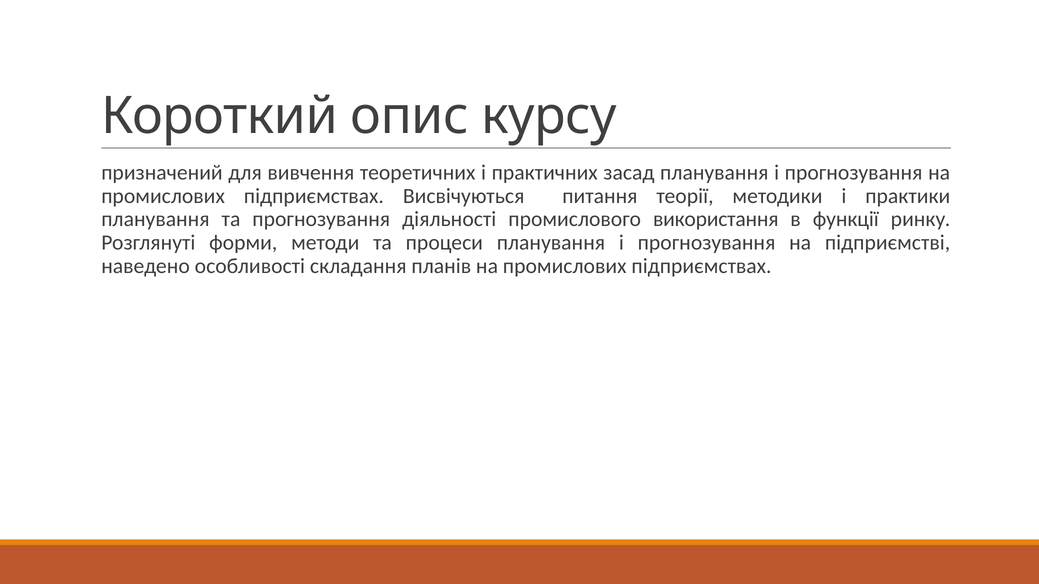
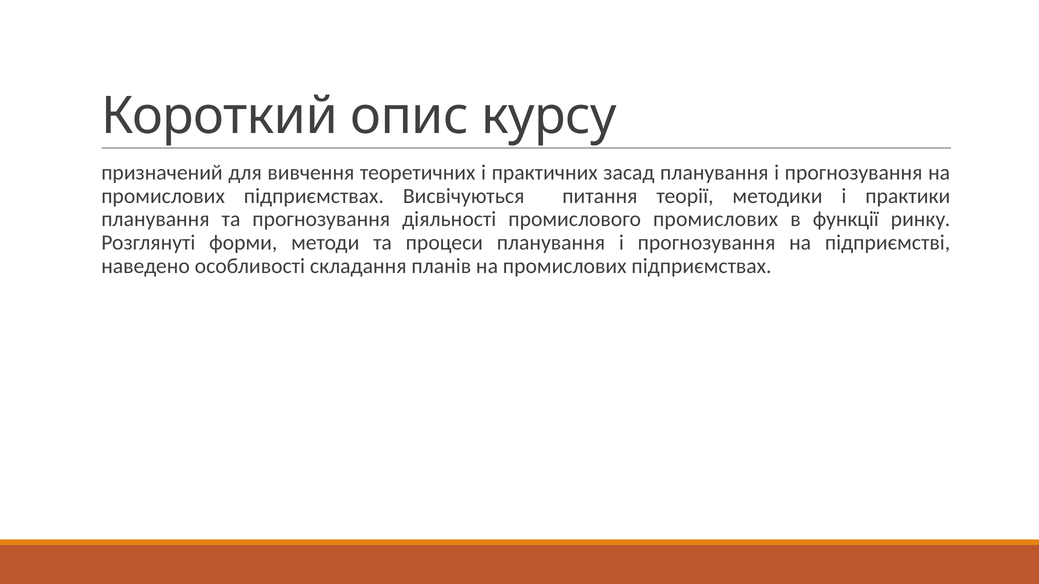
промислового використання: використання -> промислових (716, 220)
